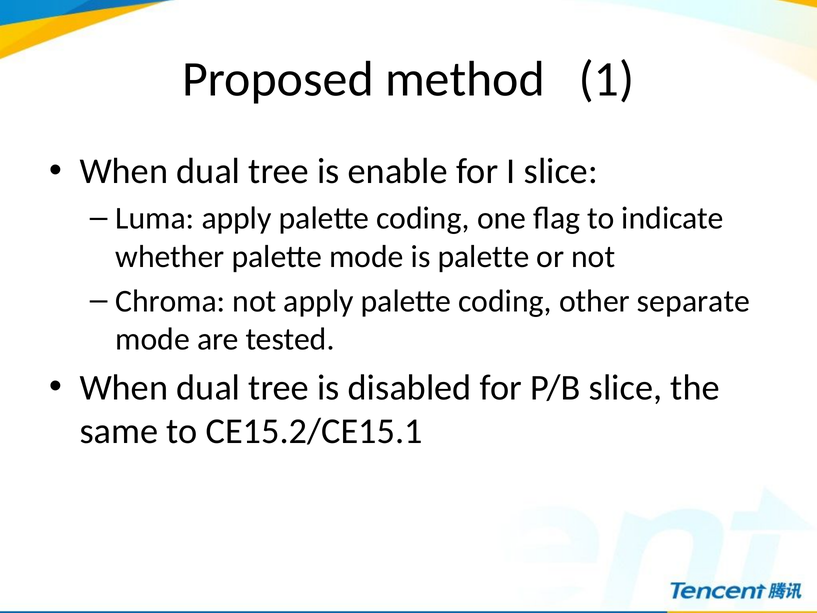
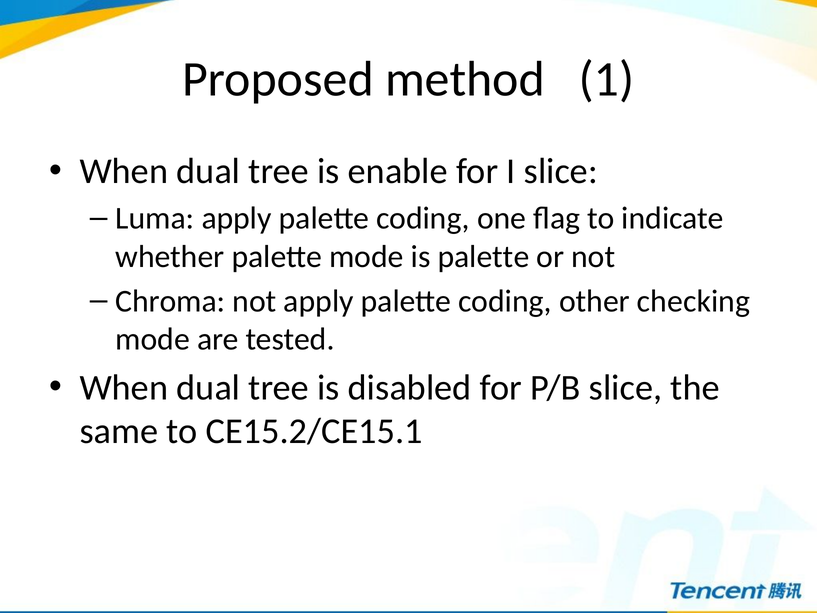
separate: separate -> checking (694, 301)
